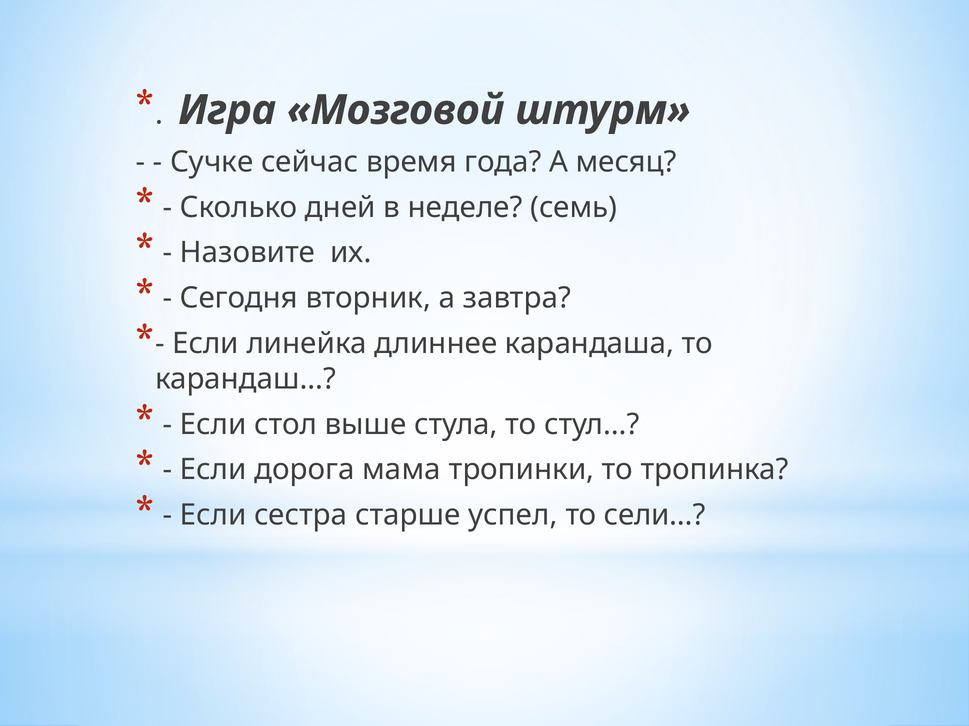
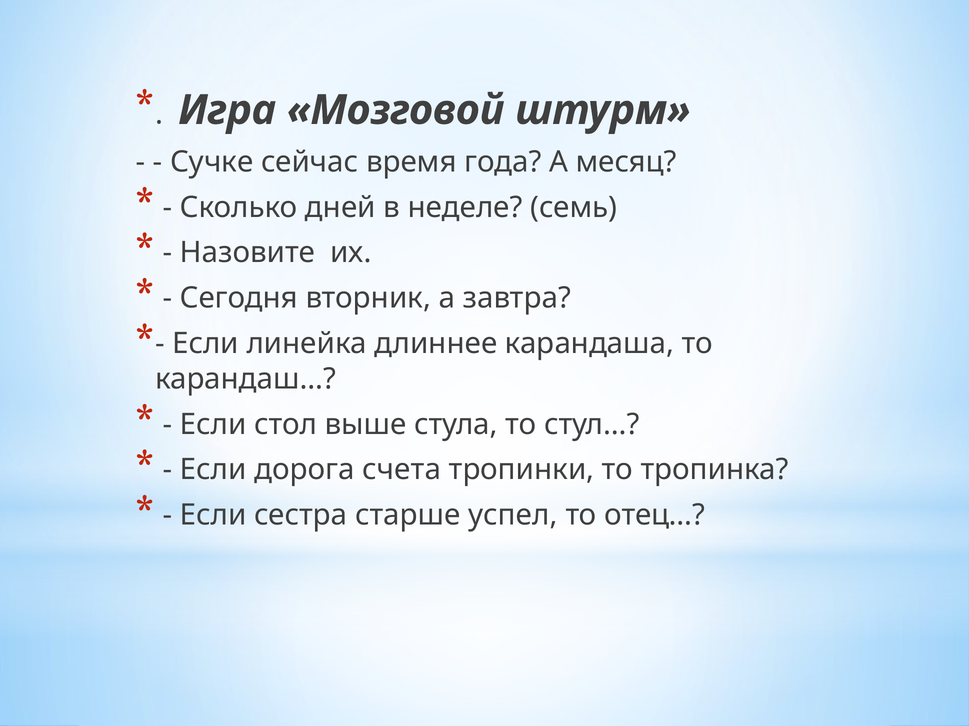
мама: мама -> счета (402, 470)
сели…: сели… -> отец… (655, 516)
